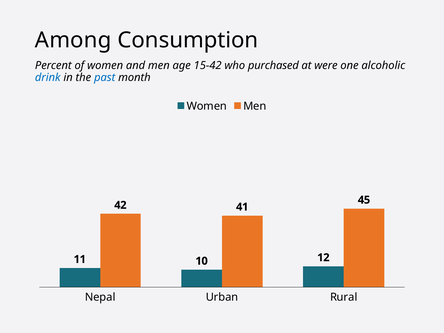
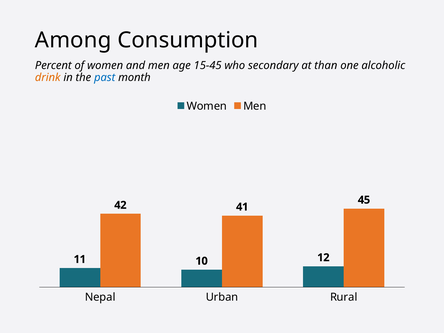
15-42: 15-42 -> 15-45 (208, 66)
purchased: purchased -> secondary (273, 66)
were: were -> than (326, 66)
drink colour: blue -> orange (48, 77)
